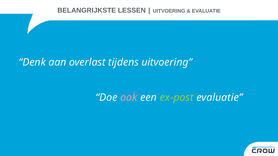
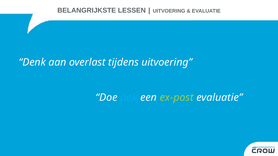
ook colour: pink -> light blue (129, 98)
